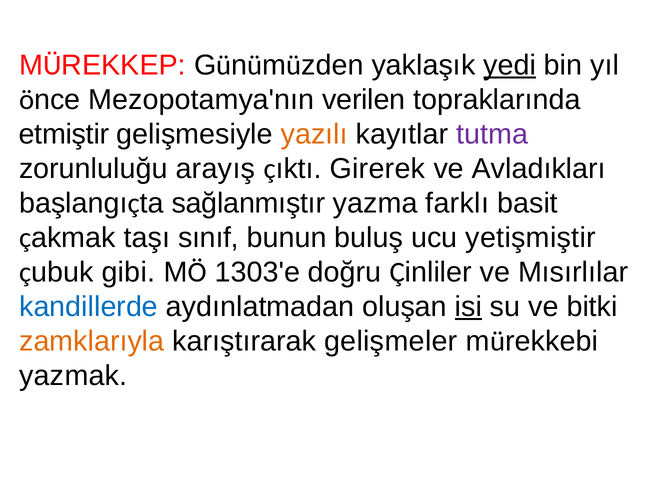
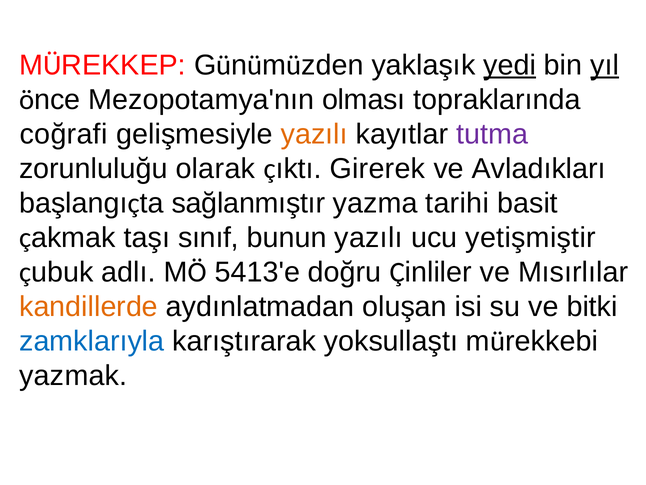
yıl underline: none -> present (605, 65)
verilen: verilen -> olması (364, 100)
etmiştir: etmiştir -> coğrafi (64, 134)
arayış: arayış -> olarak (215, 169)
farklı: farklı -> tarihi (457, 203)
bunun buluş: buluş -> yazılı (369, 237)
gibi: gibi -> adlı (129, 272)
1303'e: 1303'e -> 5413'e (257, 272)
kandillerde colour: blue -> orange (89, 306)
isi underline: present -> none (468, 306)
zamklarıyla colour: orange -> blue (92, 341)
gelişmeler: gelişmeler -> yoksullaştı (391, 341)
